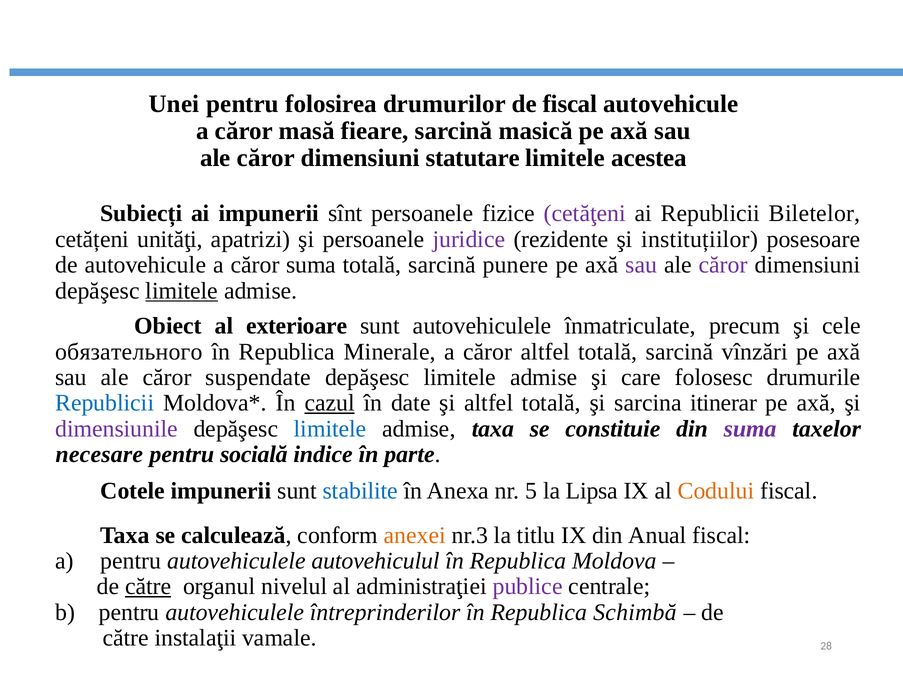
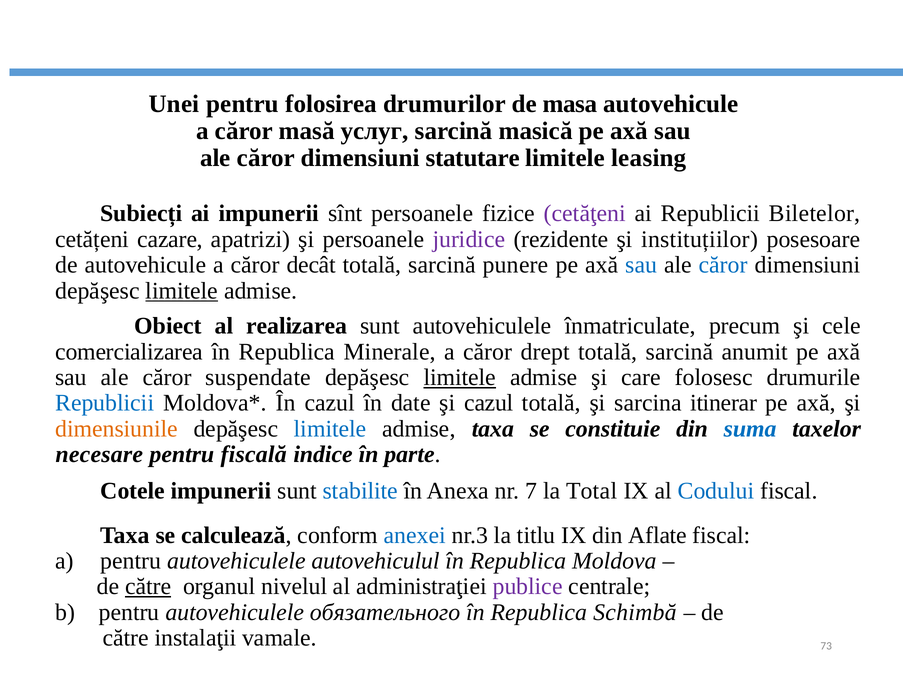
de fiscal: fiscal -> masa (570, 104)
fieare: fieare -> услуг (375, 131)
acestea: acestea -> leasing (649, 158)
unităţi: unităţi -> cazare (170, 239)
căror suma: suma -> decât (311, 265)
sau colour: purple -> blue (641, 265)
căror colour: purple -> blue (723, 265)
exterioare: exterioare -> realizarea (297, 326)
обязательного: обязательного -> comercializarea (129, 352)
căror altfel: altfel -> drept (545, 352)
vînzări: vînzări -> anumit (755, 352)
limitele underline: none -> present (460, 378)
cazul underline: present -> none (330, 403)
şi altfel: altfel -> cazul (489, 403)
dimensiunile colour: purple -> orange (117, 429)
suma colour: purple -> blue (750, 429)
socială: socială -> fiscală (254, 455)
5: 5 -> 7 (531, 491)
Lipsa: Lipsa -> Total (592, 491)
Codului colour: orange -> blue (716, 491)
anexei colour: orange -> blue (415, 535)
Anual: Anual -> Aflate (658, 535)
întreprinderilor: întreprinderilor -> обязательного (385, 613)
28: 28 -> 73 (826, 646)
